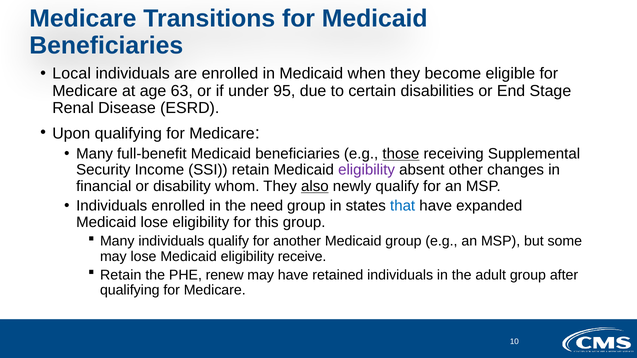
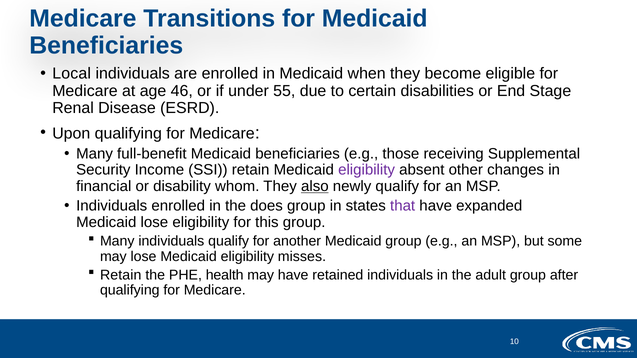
63: 63 -> 46 (182, 91)
95: 95 -> 55 (284, 91)
those underline: present -> none (401, 154)
need: need -> does (267, 206)
that colour: blue -> purple (403, 206)
receive: receive -> misses (302, 257)
renew: renew -> health (225, 275)
